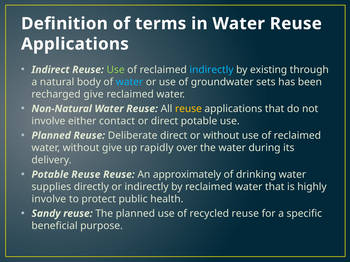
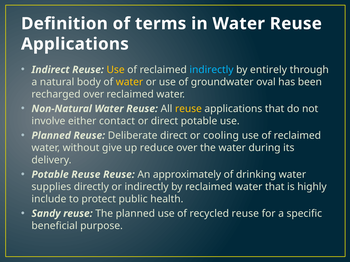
Use colour: light green -> yellow (116, 70)
existing: existing -> entirely (269, 70)
water colour: light blue -> yellow (130, 82)
sets: sets -> oval (266, 82)
recharged give: give -> over (94, 94)
or without: without -> cooling (221, 136)
rapidly: rapidly -> reduce (157, 148)
involve: involve -> include (49, 199)
